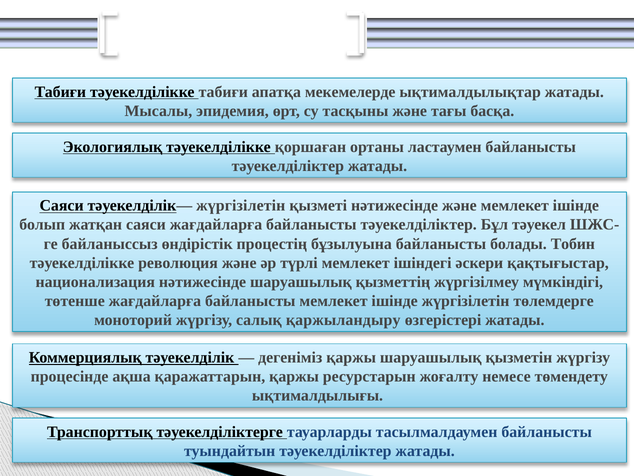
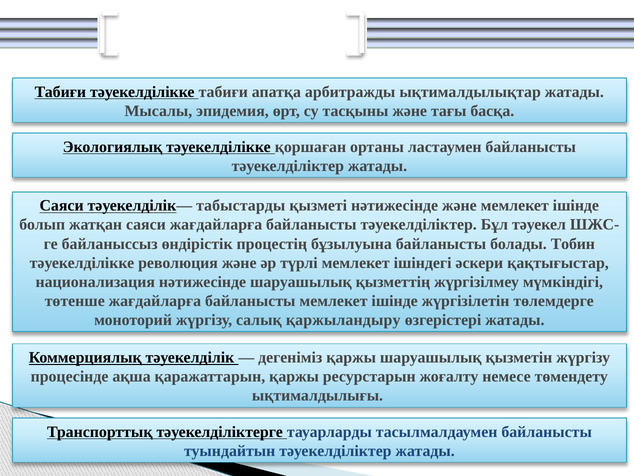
мекемелерде: мекемелерде -> арбитражды (350, 92)
тәуекелділік― жүргізілетін: жүргізілетін -> табыстарды (241, 205)
